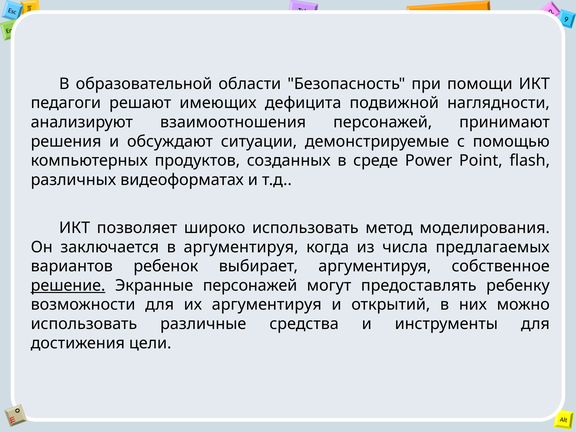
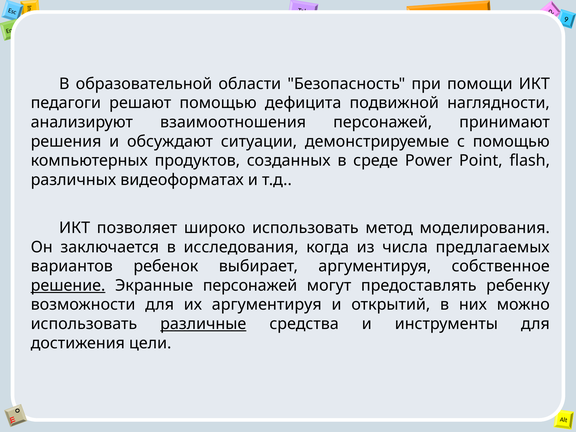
решают имеющих: имеющих -> помощью (218, 103)
в аргументируя: аргументируя -> исследования (241, 247)
различные underline: none -> present (203, 324)
